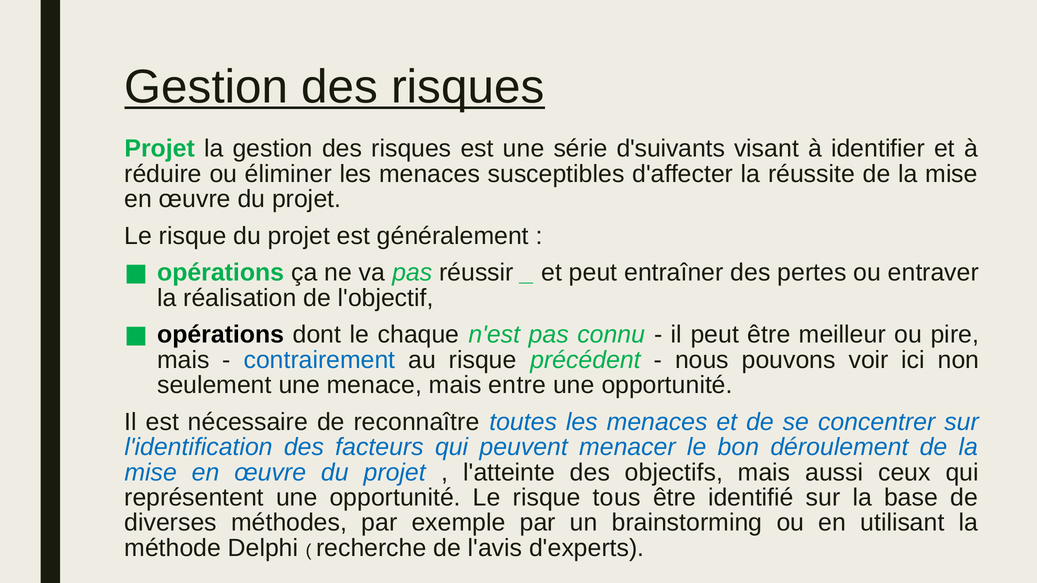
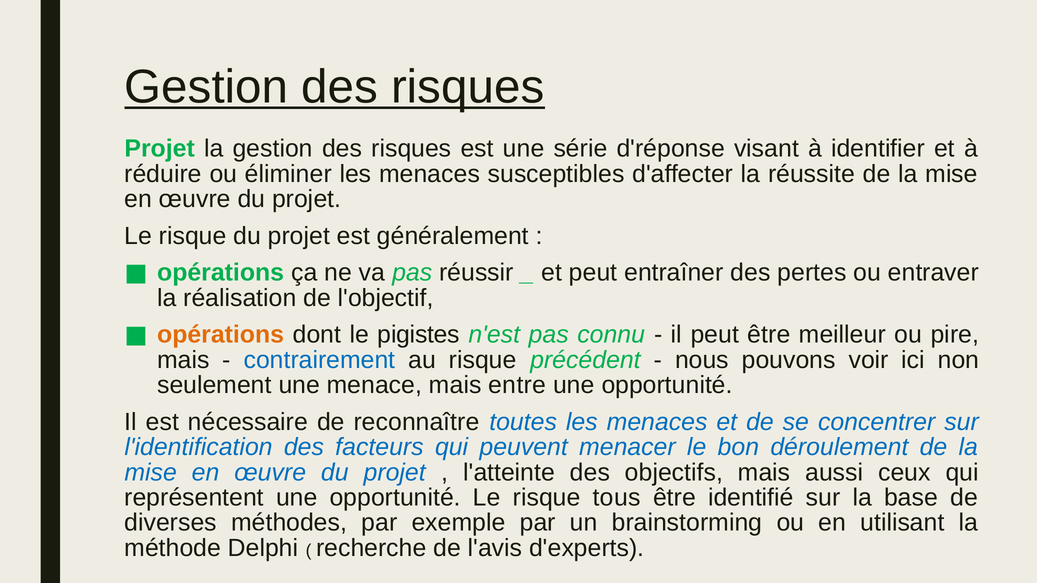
d'suivants: d'suivants -> d'réponse (671, 149)
opérations colour: black -> orange (221, 335)
chaque: chaque -> pigistes (419, 335)
